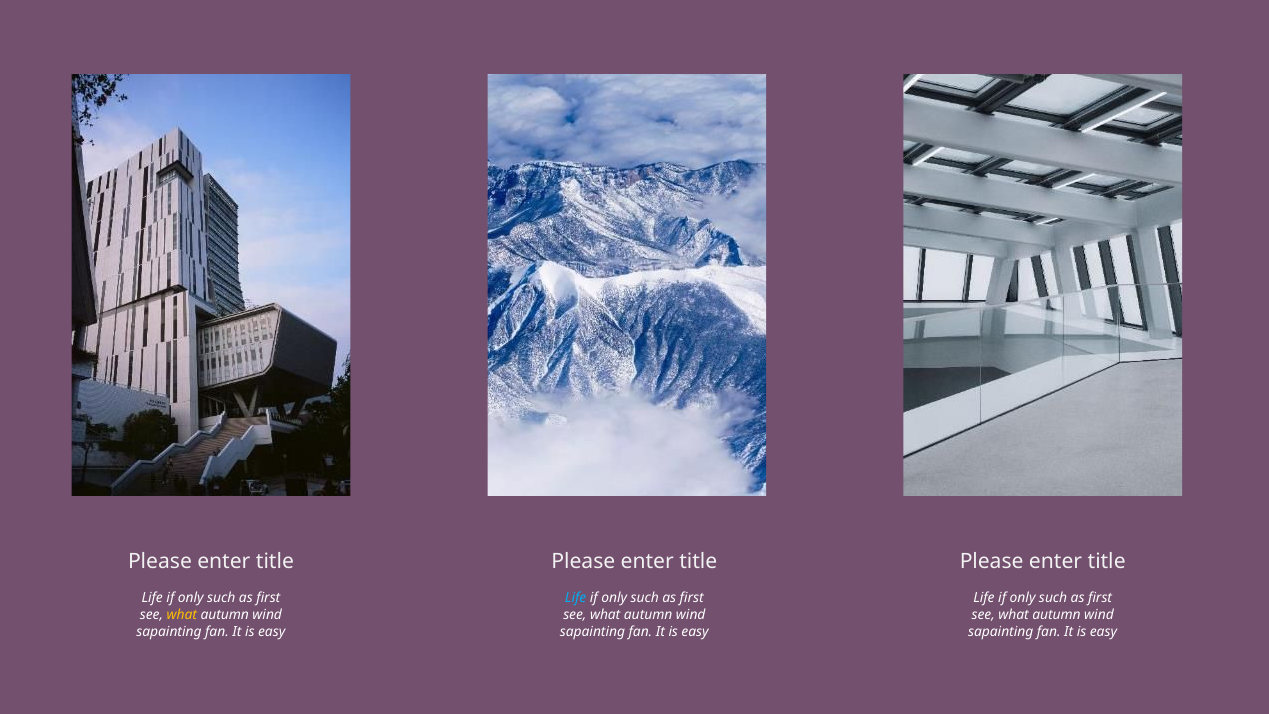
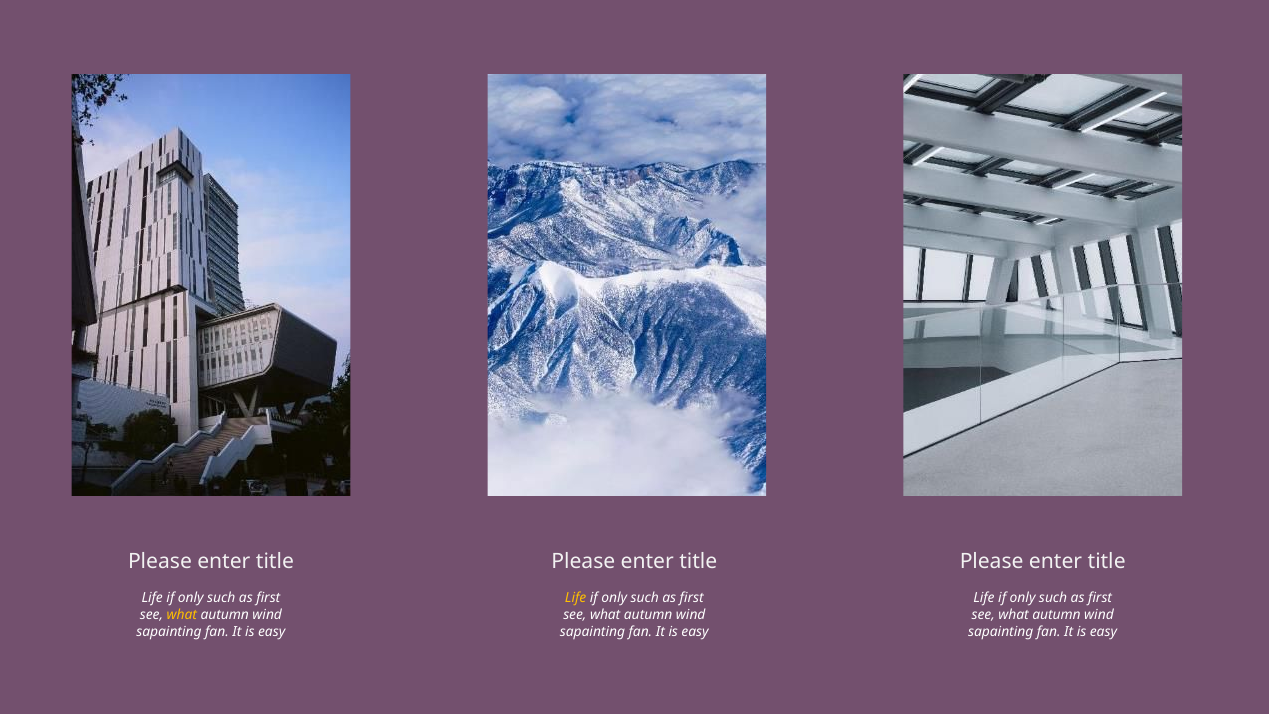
Life colour: light blue -> yellow (576, 598)
